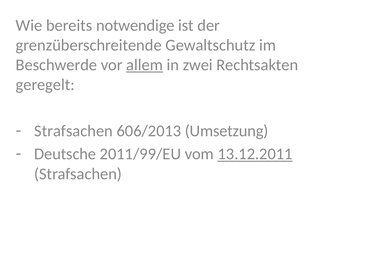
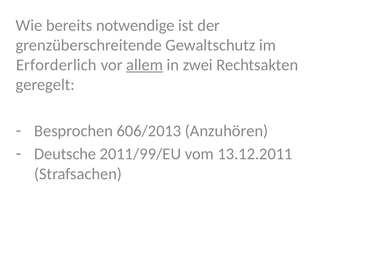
Beschwerde: Beschwerde -> Erforderlich (56, 65)
Strafsachen: Strafsachen -> Besprochen (74, 131)
Umsetzung: Umsetzung -> Anzuhören (227, 131)
13.12.2011 underline: present -> none (255, 154)
